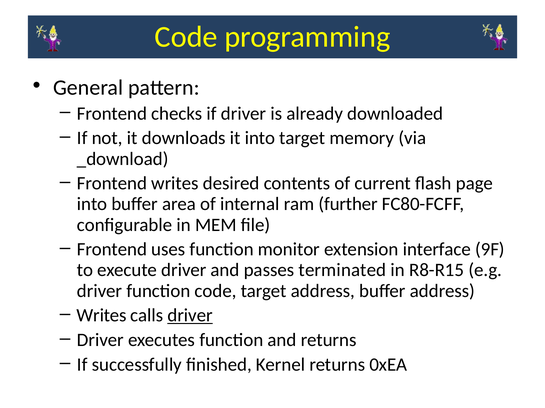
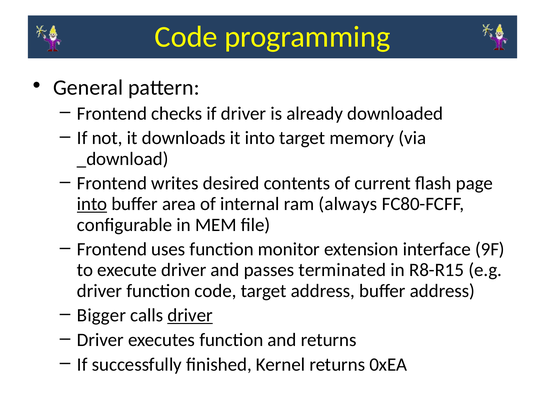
into underline: none -> present (92, 204)
further: further -> always (348, 204)
Writes: Writes -> Bigger (101, 316)
